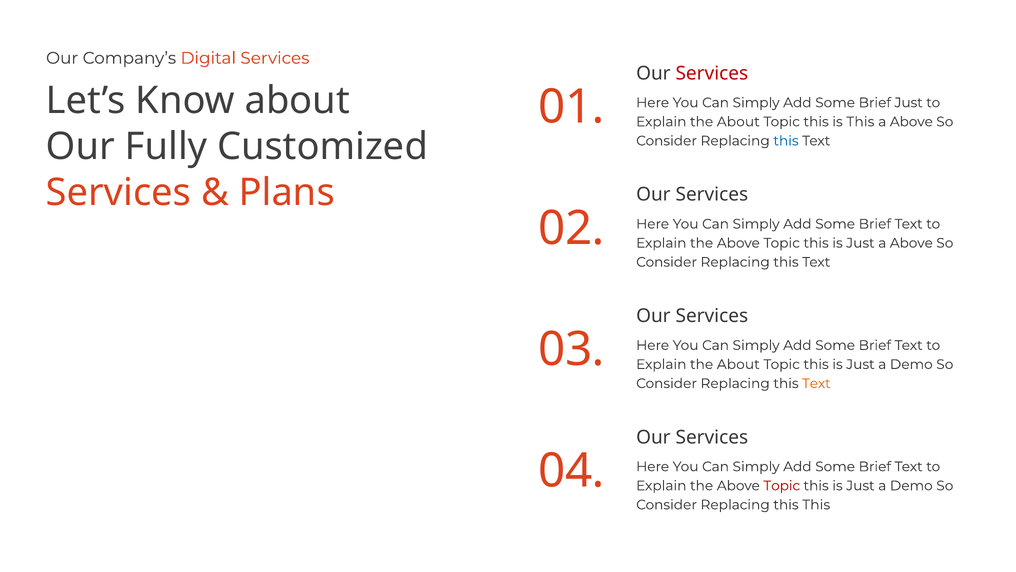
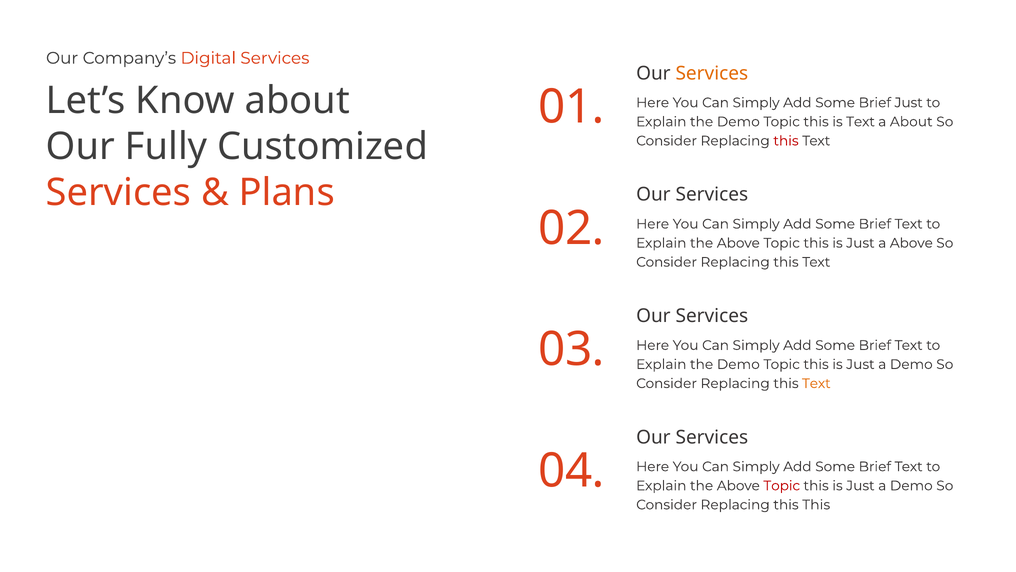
Services colour: red -> orange (712, 73)
About: About -> Demo (738, 122)
is This: This -> Text (861, 122)
Above: Above -> About (911, 122)
this colour: blue -> red (786, 141)
About: About -> Demo (738, 364)
